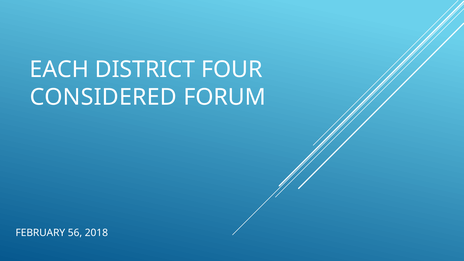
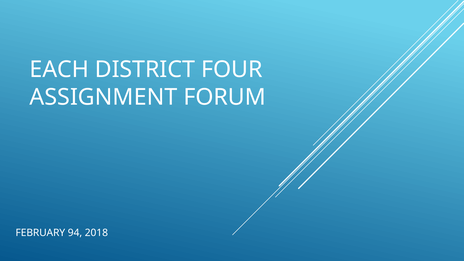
CONSIDERED: CONSIDERED -> ASSIGNMENT (103, 97)
56: 56 -> 94 (75, 233)
